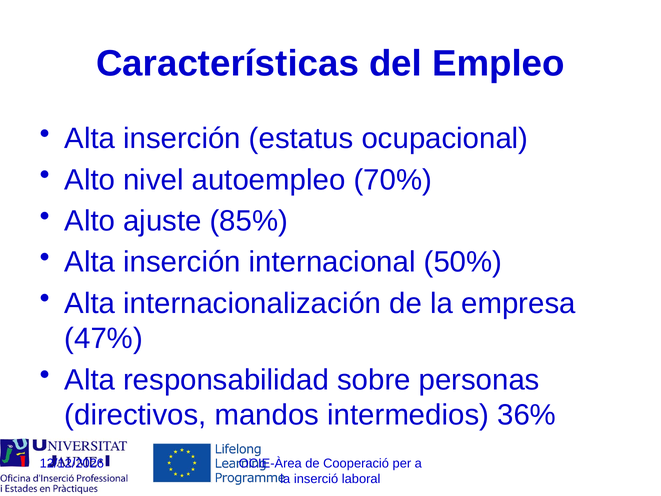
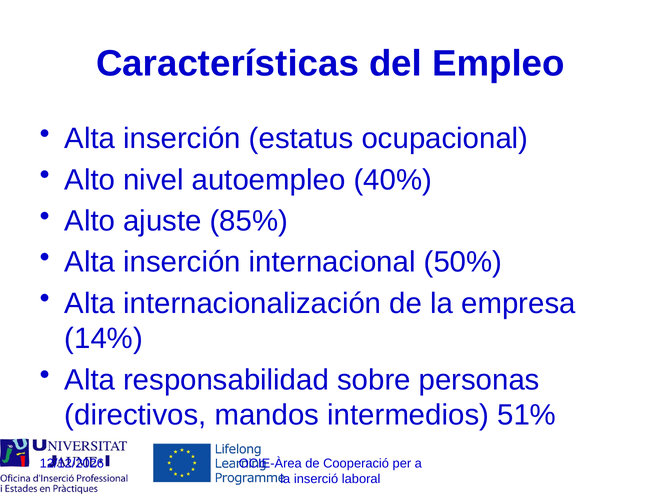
70%: 70% -> 40% (393, 180)
47%: 47% -> 14% (104, 339)
36%: 36% -> 51% (527, 415)
